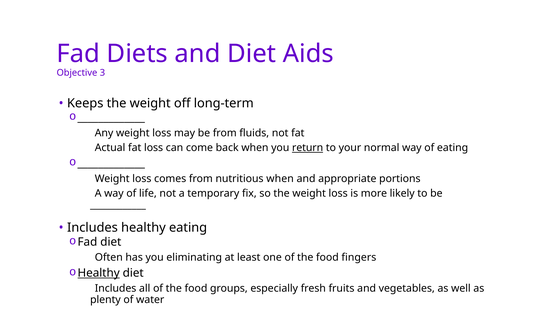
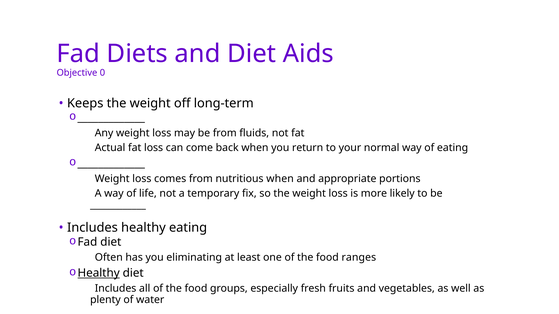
3: 3 -> 0 (102, 73)
return underline: present -> none (308, 148)
fingers: fingers -> ranges (359, 258)
